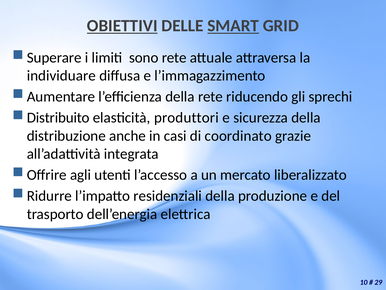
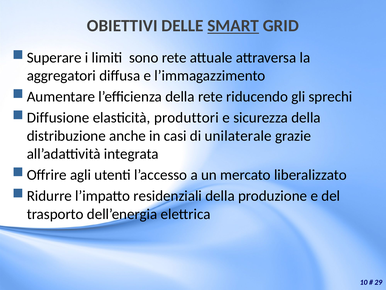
OBIETTIVI underline: present -> none (122, 26)
individuare: individuare -> aggregatori (61, 76)
Distribuito: Distribuito -> Diffusione (58, 118)
coordinato: coordinato -> unilaterale (238, 136)
